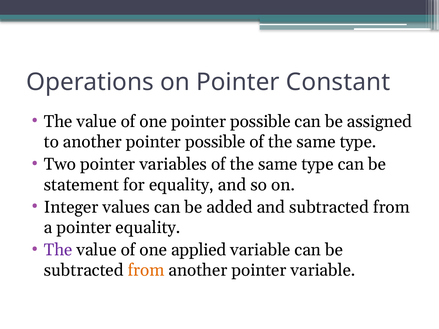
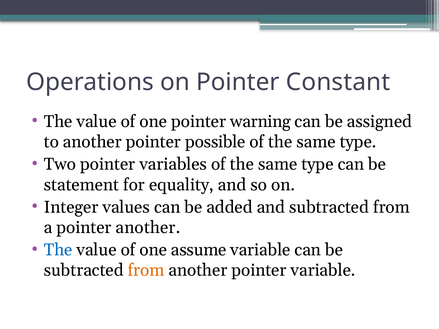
one pointer possible: possible -> warning (261, 122)
pointer equality: equality -> another (148, 228)
The colour: purple -> blue (58, 250)
applied: applied -> assume (199, 250)
